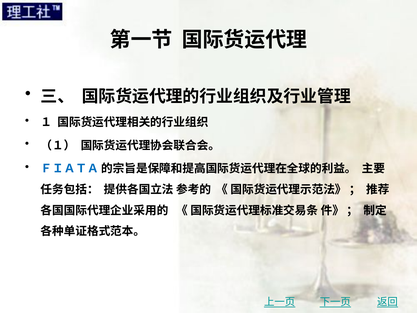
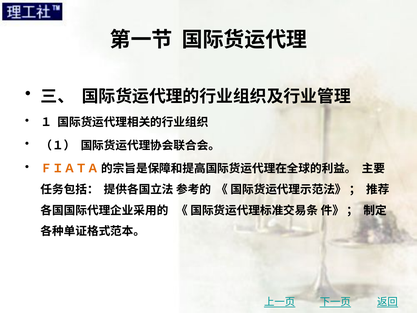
ＦＩＡＴＡ colour: blue -> orange (70, 169)
